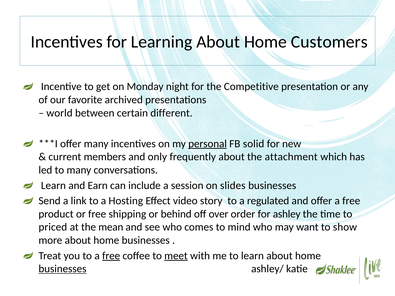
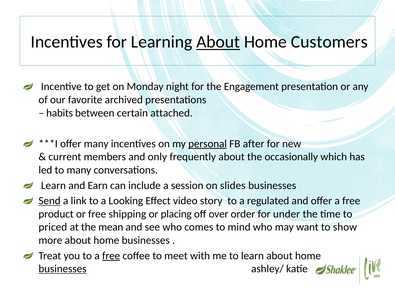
About underline: none -> present (218, 42)
Competitive: Competitive -> Engagement (251, 87)
world: world -> habits (60, 113)
different: different -> attached (172, 113)
solid: solid -> after (254, 144)
attachment: attachment -> occasionally (291, 157)
Send underline: none -> present (50, 201)
Hosting: Hosting -> Looking (126, 201)
behind: behind -> placing (176, 214)
ashley: ashley -> under (287, 214)
meet underline: present -> none (176, 256)
